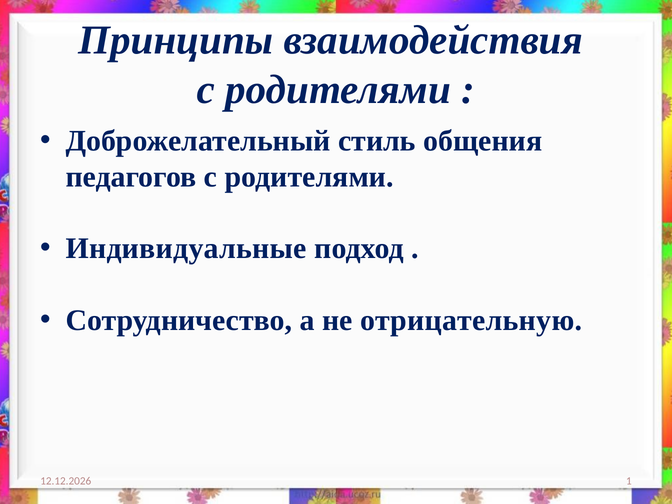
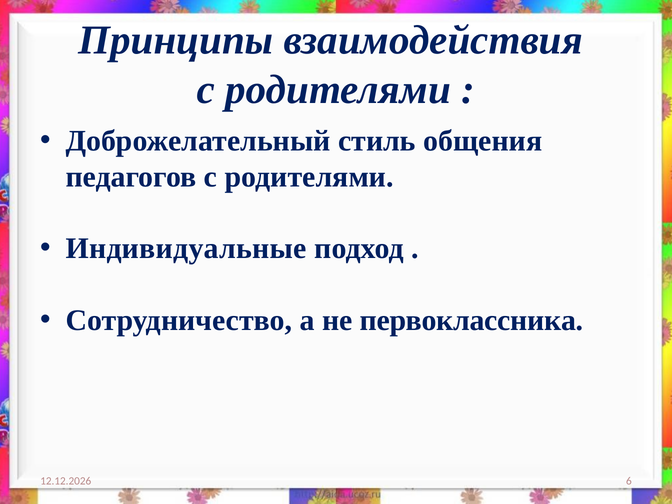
отрицательную: отрицательную -> первоклассника (471, 320)
1: 1 -> 6 (629, 481)
